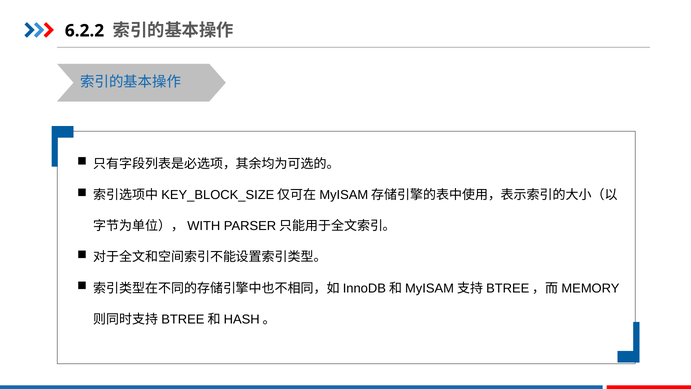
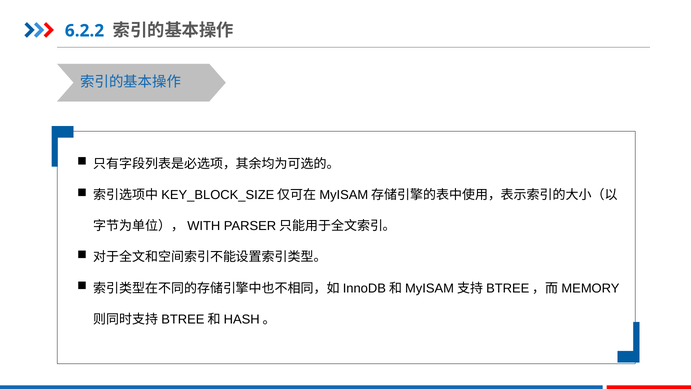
6.2.2 colour: black -> blue (85, 31)
